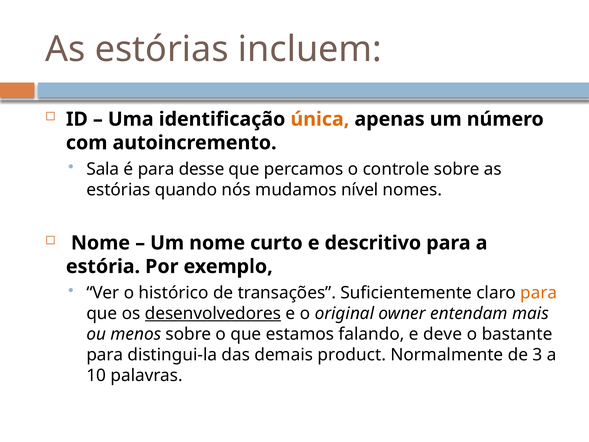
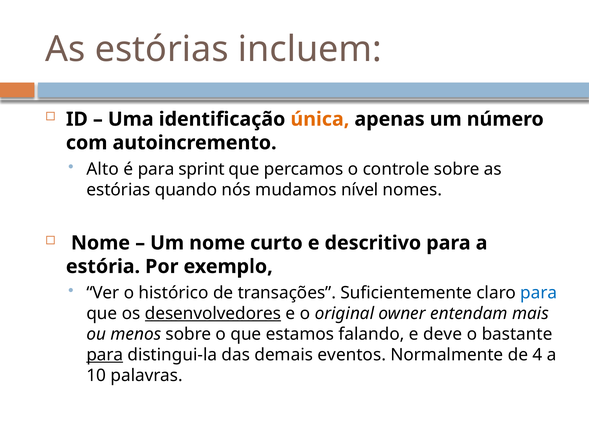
Sala: Sala -> Alto (103, 169)
desse: desse -> sprint (202, 169)
para colour: orange -> blue (539, 293)
para underline: none -> present (105, 355)
product: product -> eventos (352, 355)
3: 3 -> 4 (537, 355)
